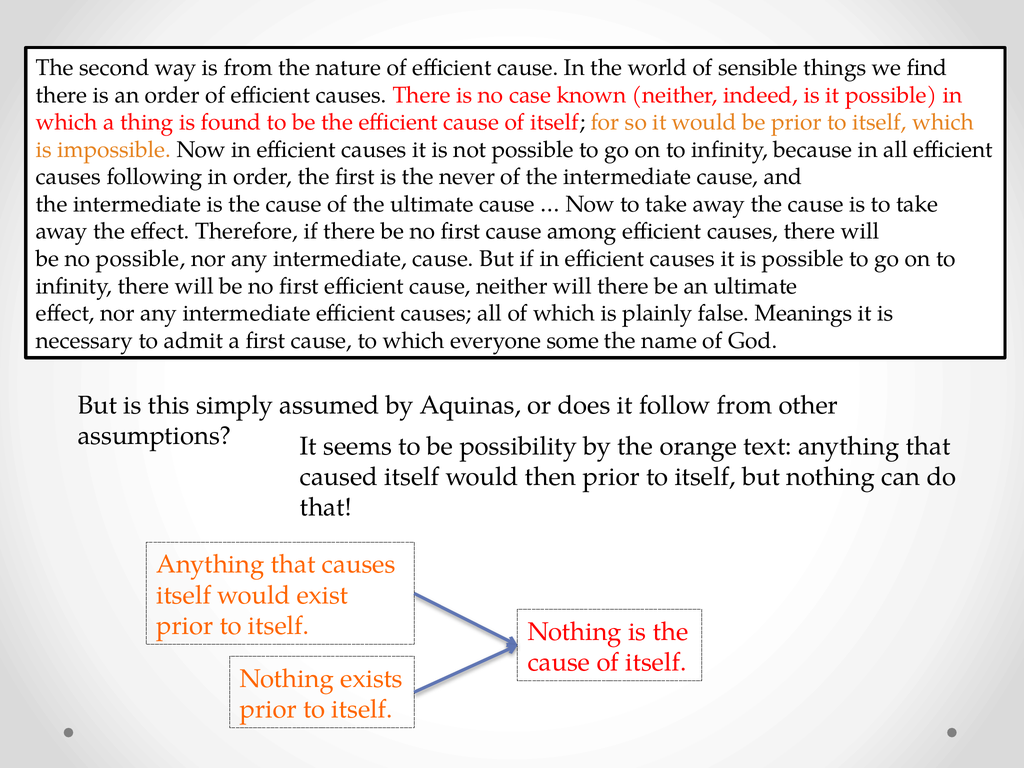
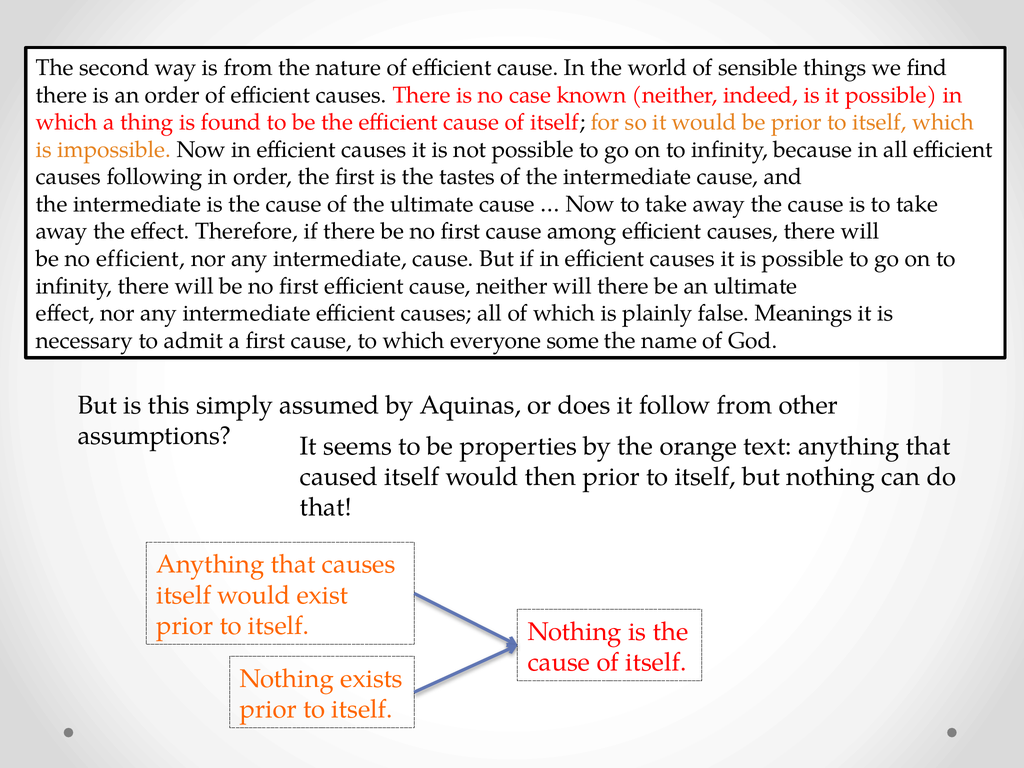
never: never -> tastes (467, 177)
no possible: possible -> efficient (141, 259)
possibility: possibility -> properties (518, 446)
